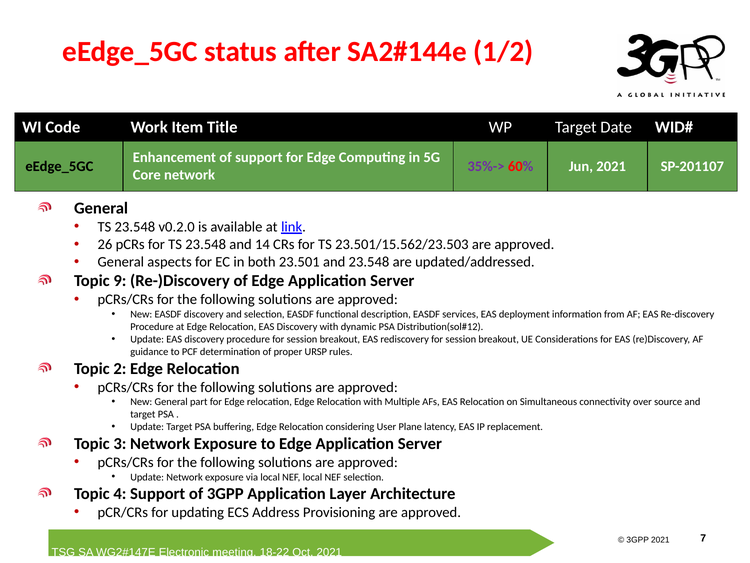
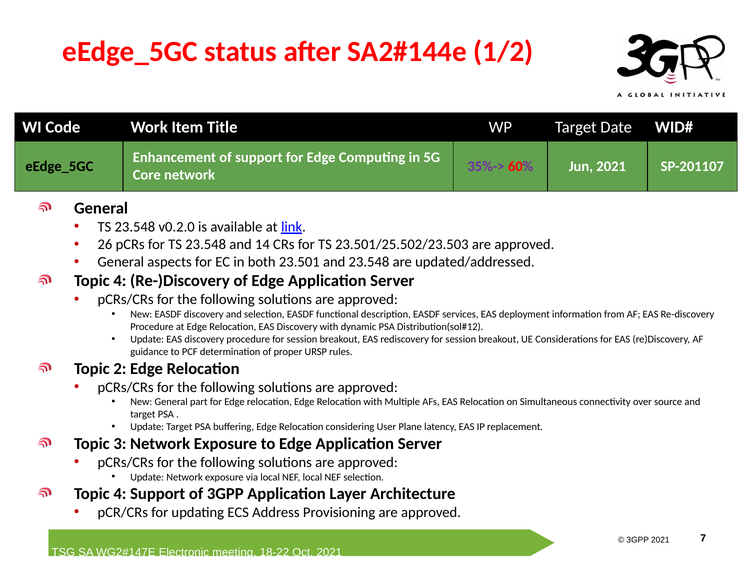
23.501/15.562/23.503: 23.501/15.562/23.503 -> 23.501/25.502/23.503 (402, 244)
9: 9 -> 4 (120, 281)
